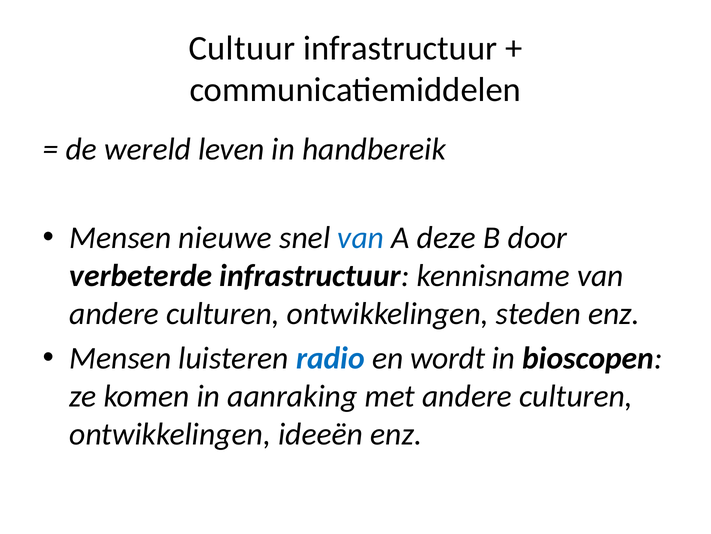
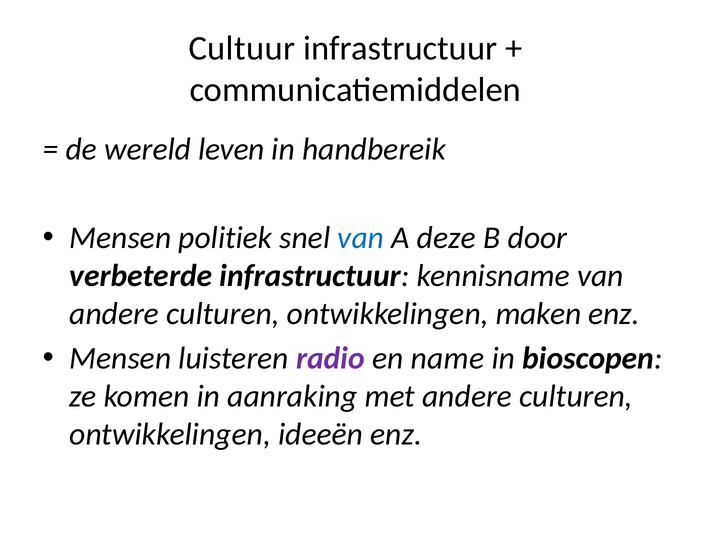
nieuwe: nieuwe -> politiek (225, 238)
steden: steden -> maken (538, 314)
radio colour: blue -> purple (330, 358)
wordt: wordt -> name (447, 358)
